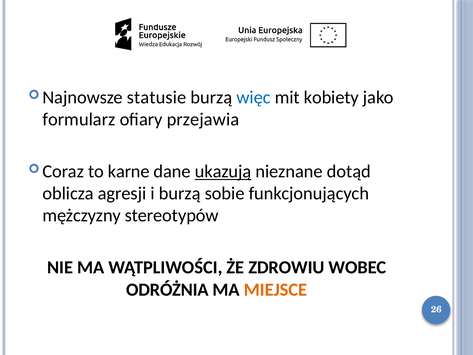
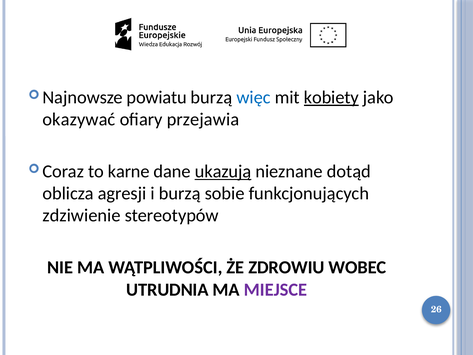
statusie: statusie -> powiatu (157, 97)
kobiety underline: none -> present (331, 97)
formularz: formularz -> okazywać (79, 119)
mężczyzny: mężczyzny -> zdziwienie (82, 215)
ODRÓŻNIA: ODRÓŻNIA -> UTRUDNIA (167, 289)
MIEJSCE colour: orange -> purple (275, 289)
